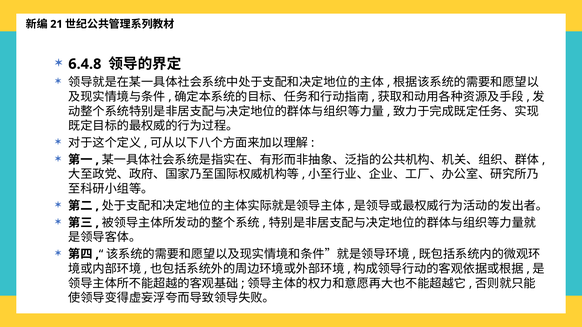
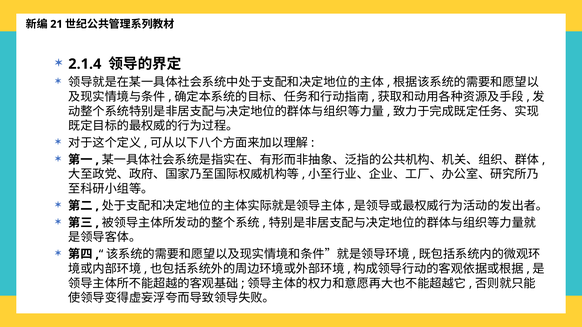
6.4.8: 6.4.8 -> 2.1.4 (85, 64)
